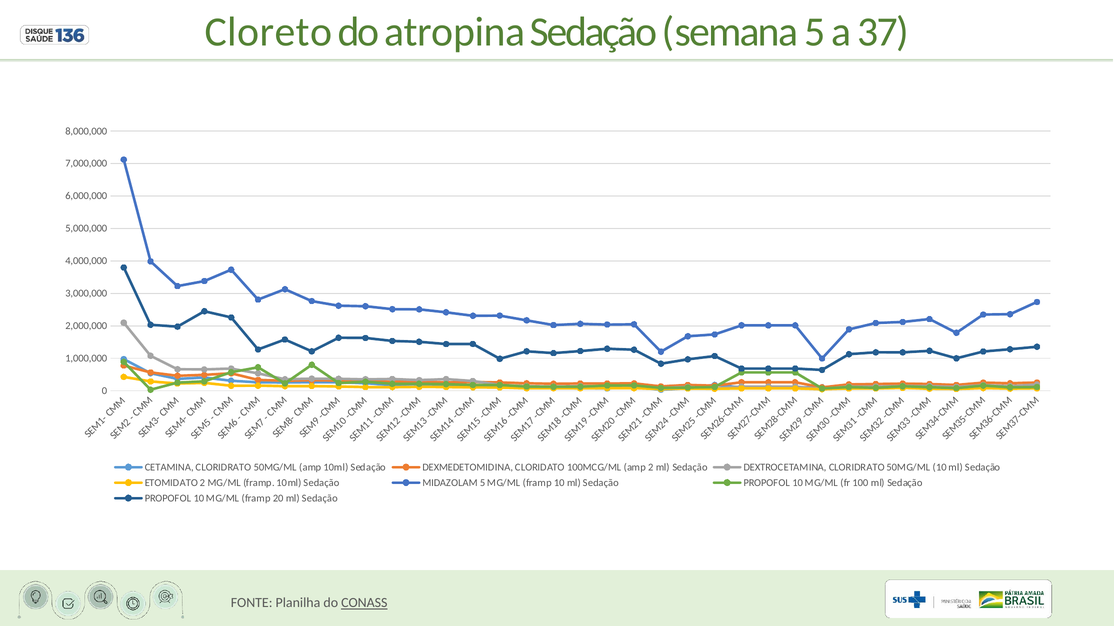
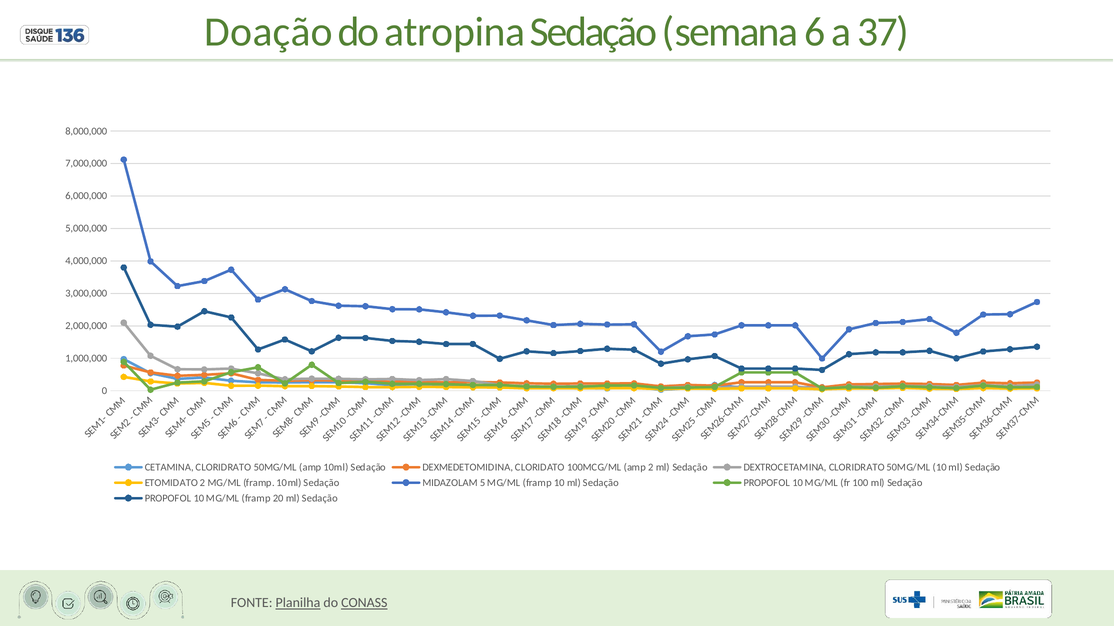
Cloreto: Cloreto -> Doação (269, 32)
semana 5: 5 -> 6 (815, 32)
Planilha underline: none -> present (298, 603)
